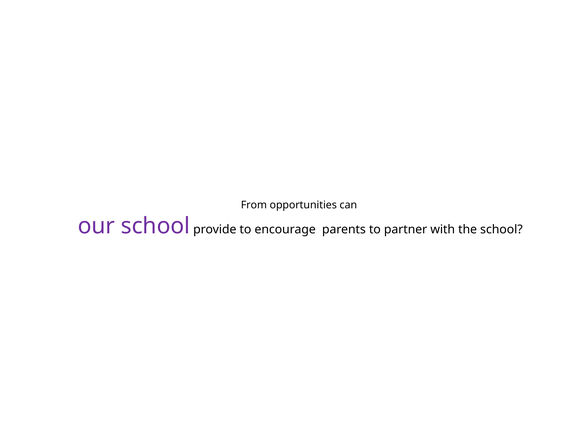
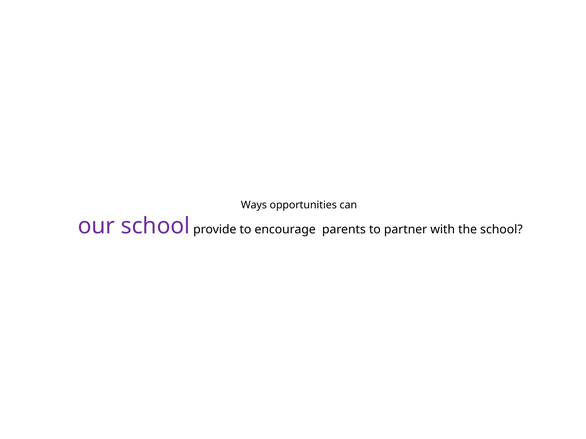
From: From -> Ways (254, 205)
